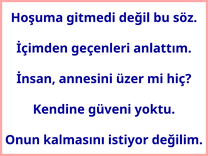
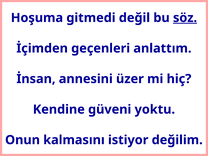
söz underline: none -> present (185, 18)
